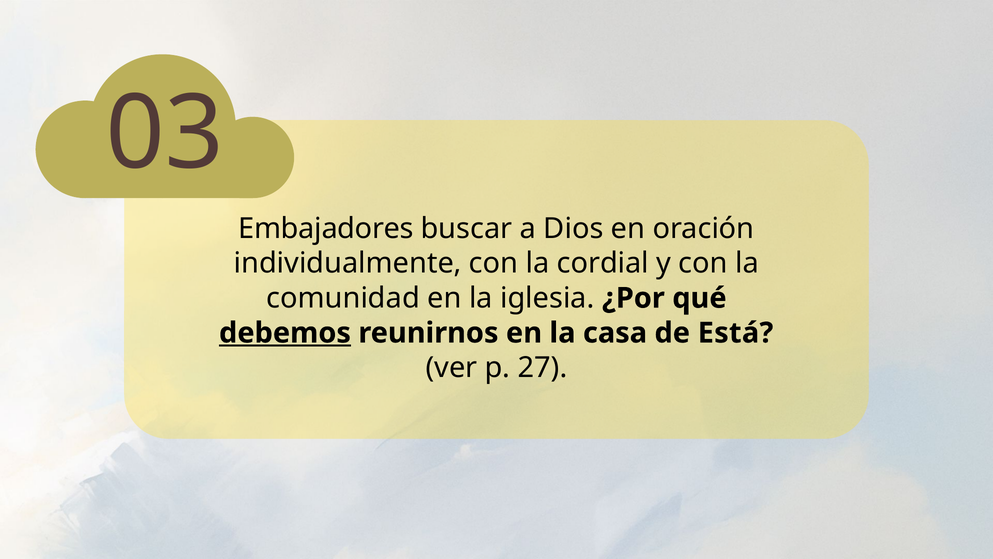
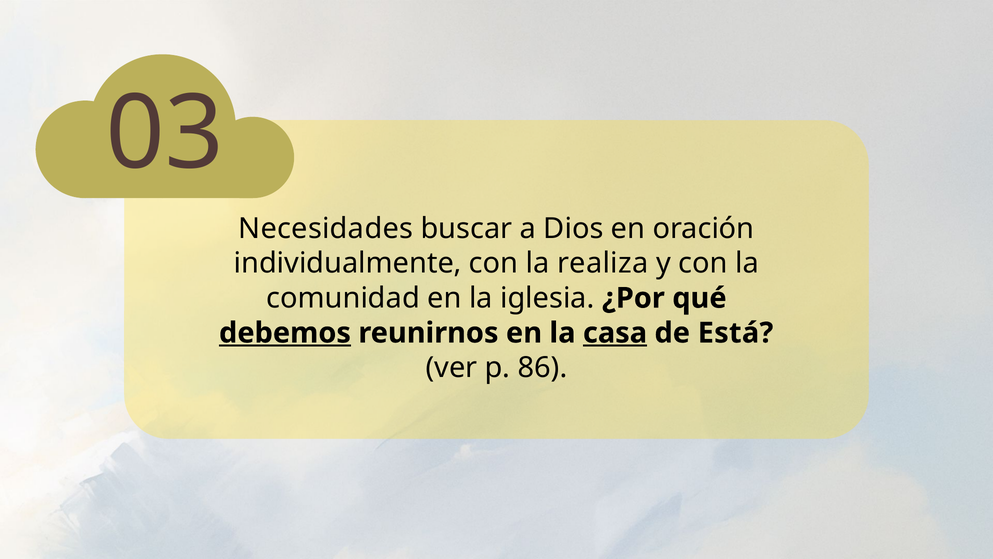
Embajadores: Embajadores -> Necesidades (326, 228)
cordial: cordial -> realiza (603, 263)
casa underline: none -> present (615, 333)
27: 27 -> 86 (542, 367)
